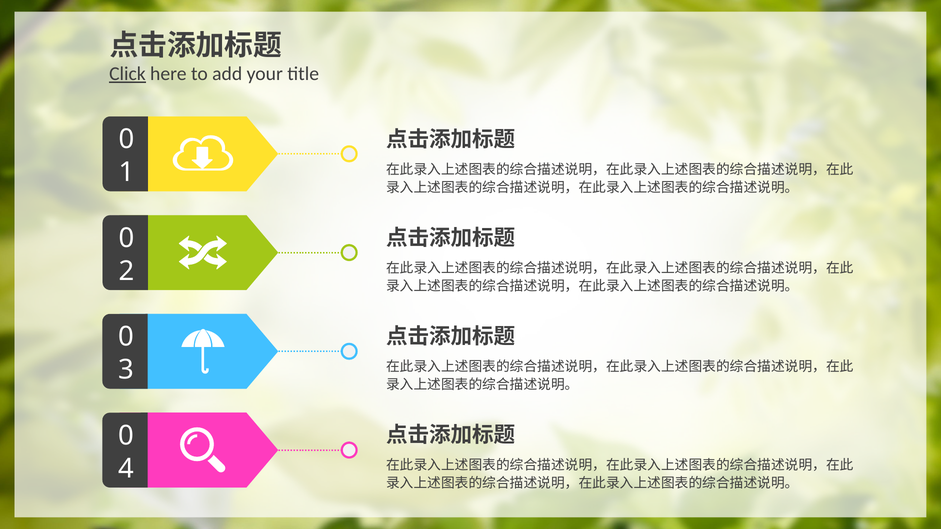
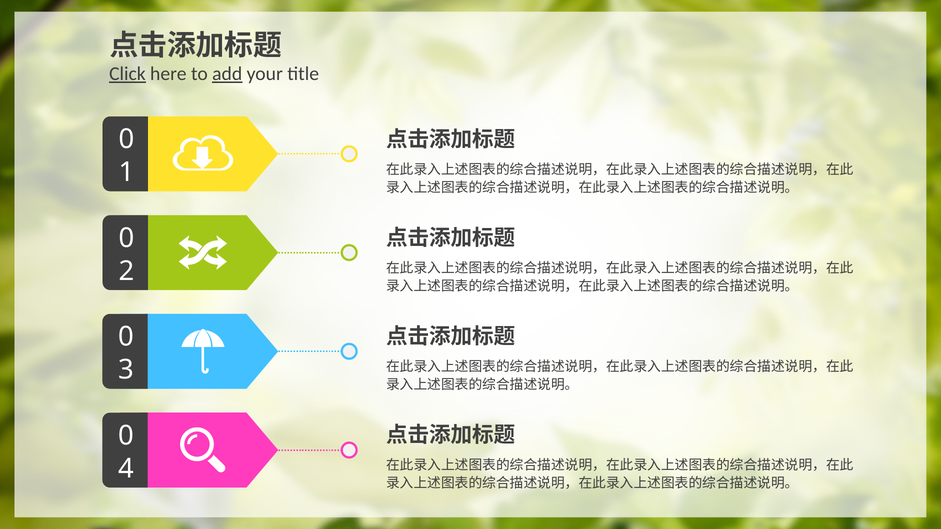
add underline: none -> present (227, 74)
